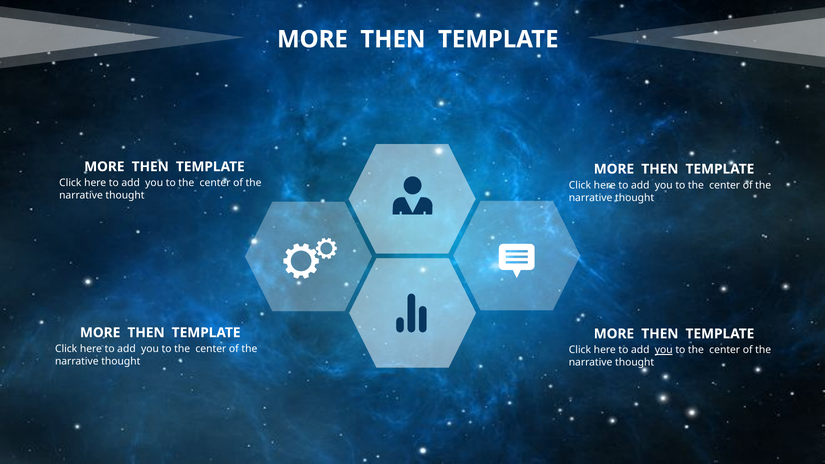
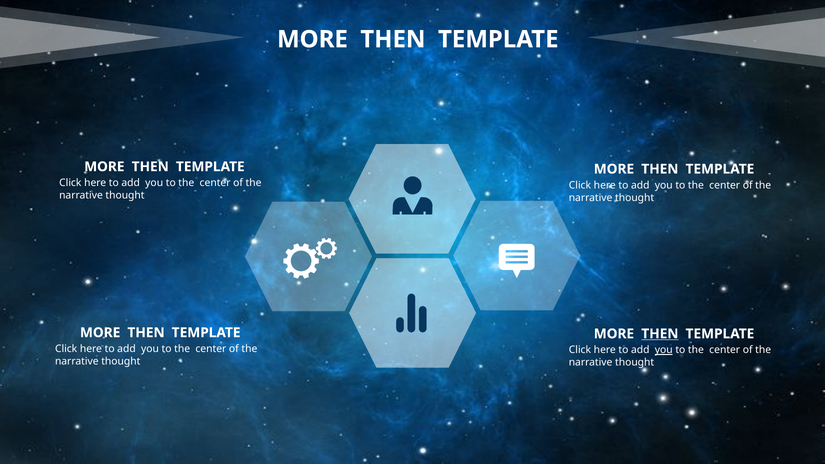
THEN underline: none -> present (660, 334)
